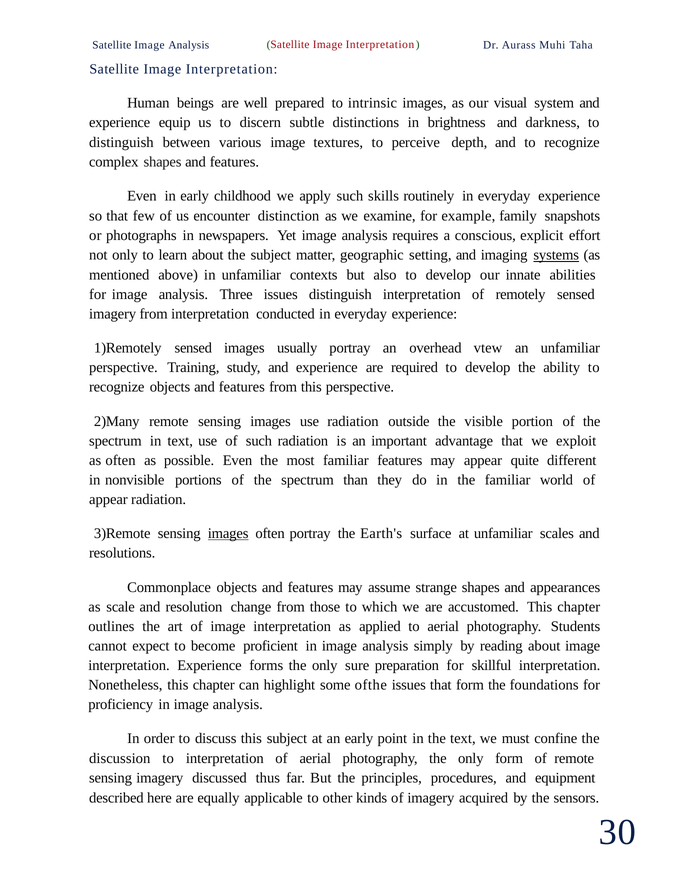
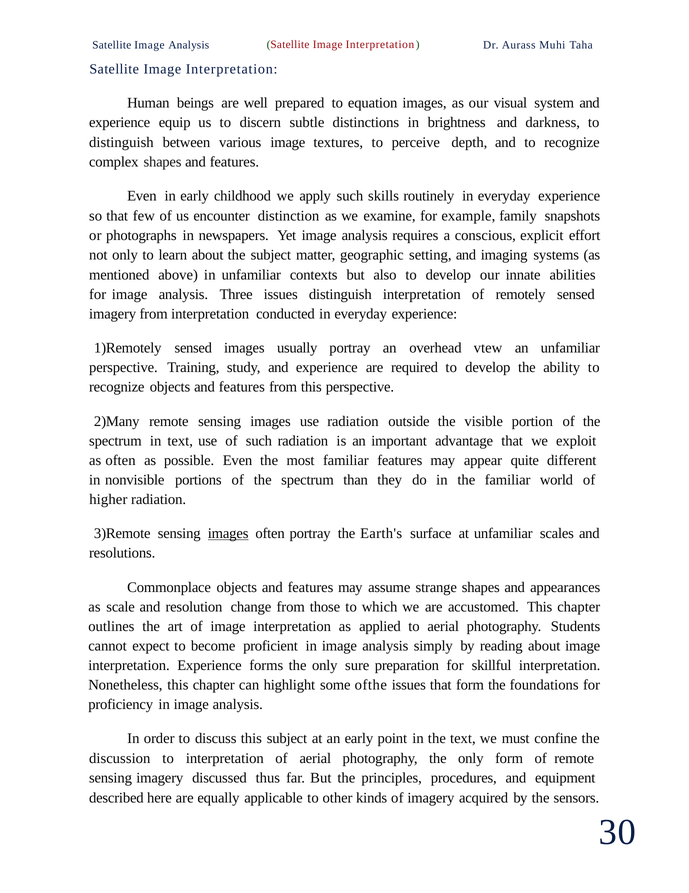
intrinsic: intrinsic -> equation (373, 103)
systems underline: present -> none (556, 255)
appear: appear -> higher (108, 499)
